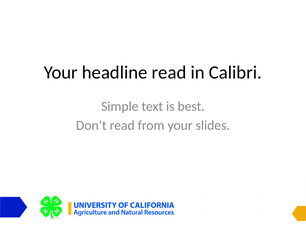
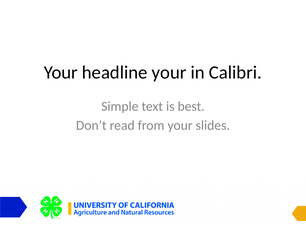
headline read: read -> your (169, 73)
